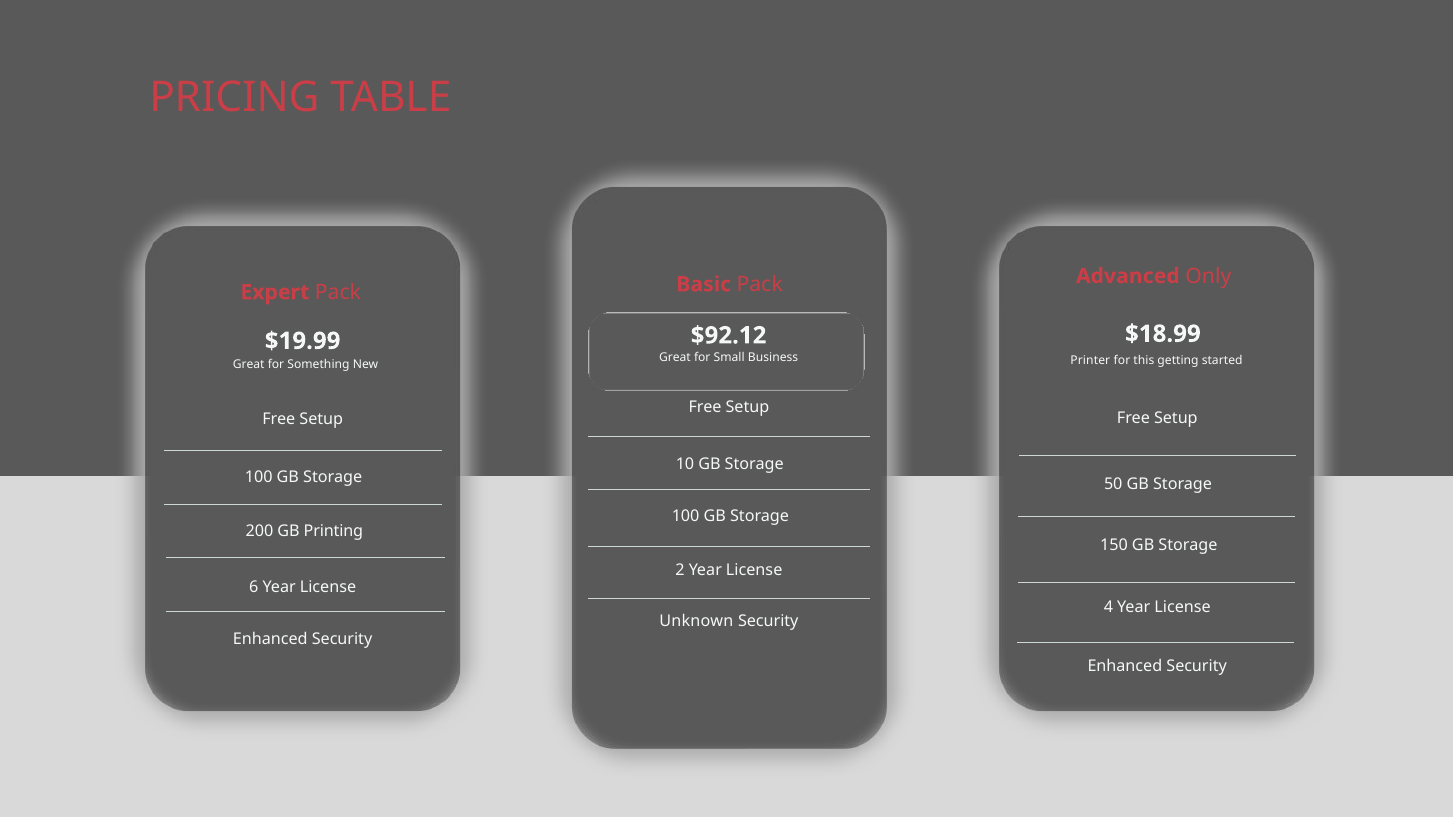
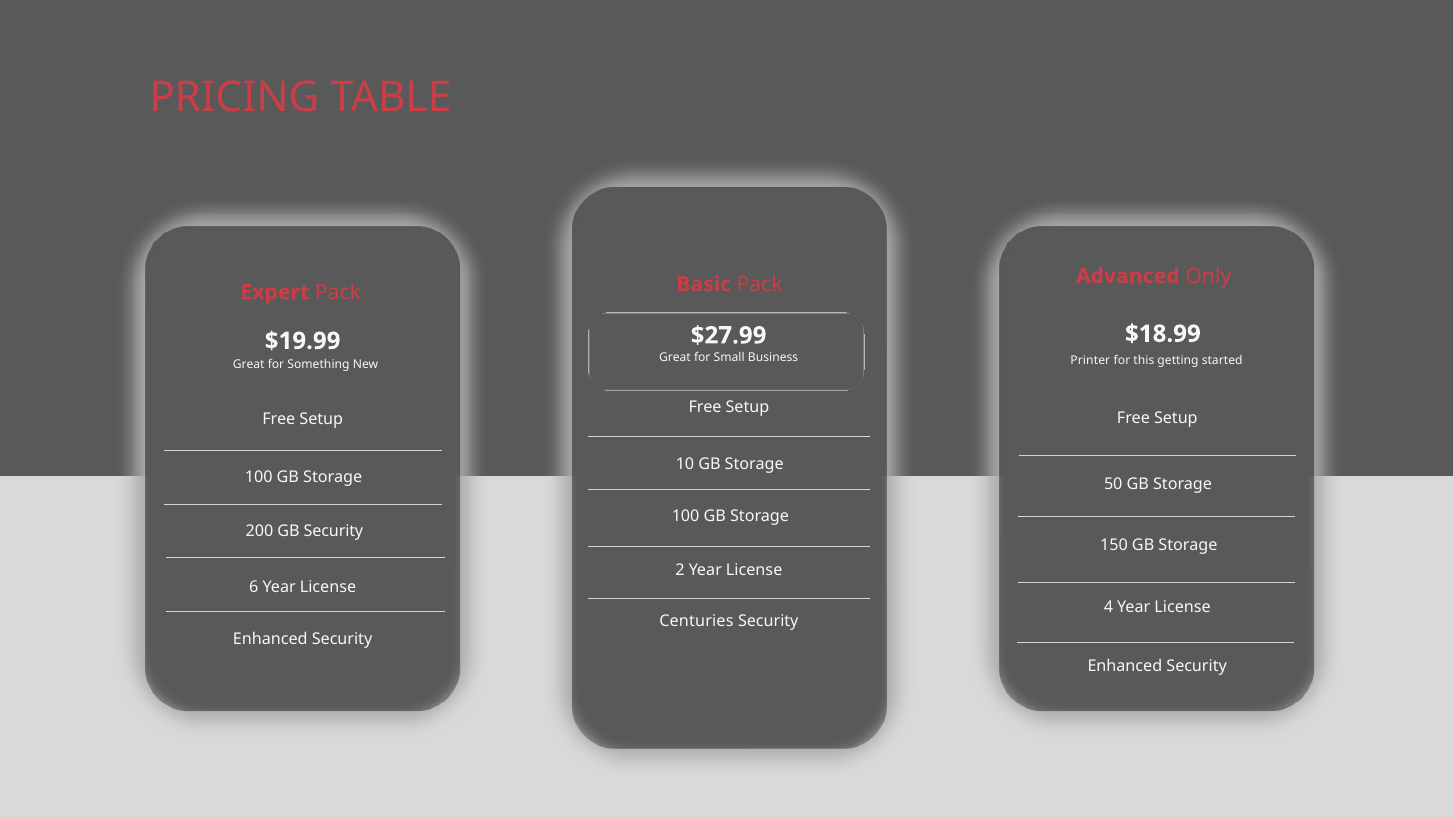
$92.12: $92.12 -> $27.99 (729, 336)
GB Printing: Printing -> Security (333, 532)
Unknown: Unknown -> Centuries (696, 621)
